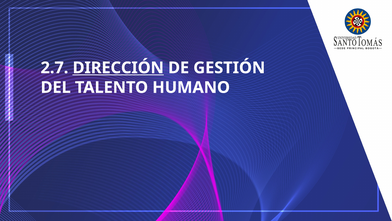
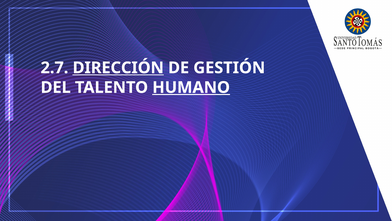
HUMANO underline: none -> present (191, 87)
